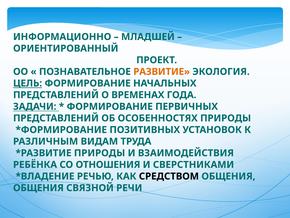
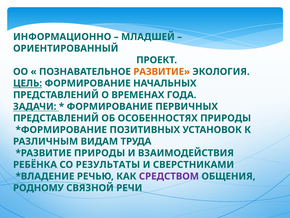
ОТНОШЕНИЯ: ОТНОШЕНИЯ -> РЕЗУЛЬТАТЫ (108, 164)
СРЕДСТВОМ colour: black -> purple (169, 176)
ОБЩЕНИЯ: ОБЩЕНИЯ -> РОДНОМУ (38, 188)
